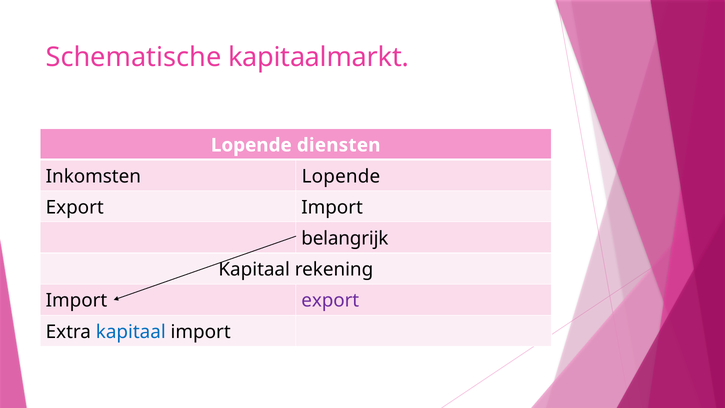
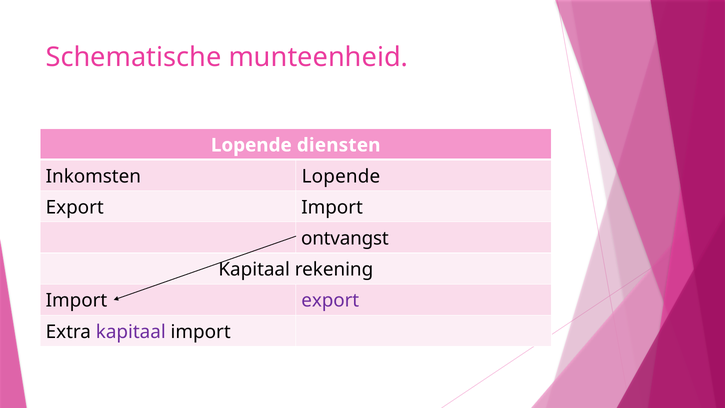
kapitaalmarkt: kapitaalmarkt -> munteenheid (318, 57)
belangrijk: belangrijk -> ontvangst (345, 238)
kapitaal colour: blue -> purple (131, 332)
